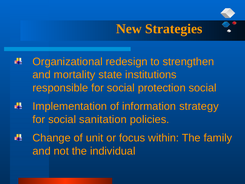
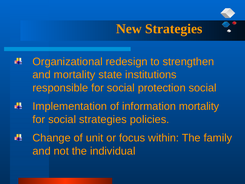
information strategy: strategy -> mortality (199, 106)
social sanitation: sanitation -> strategies (103, 119)
